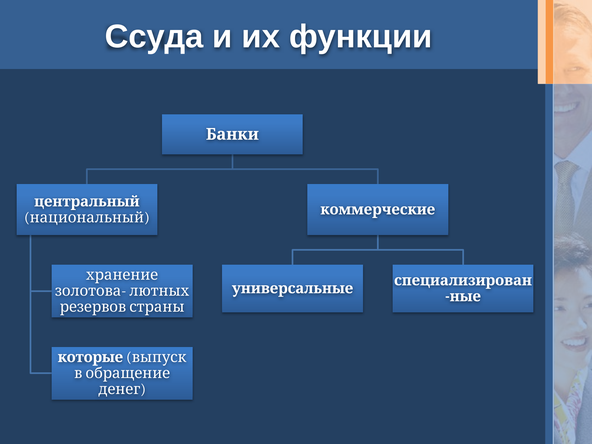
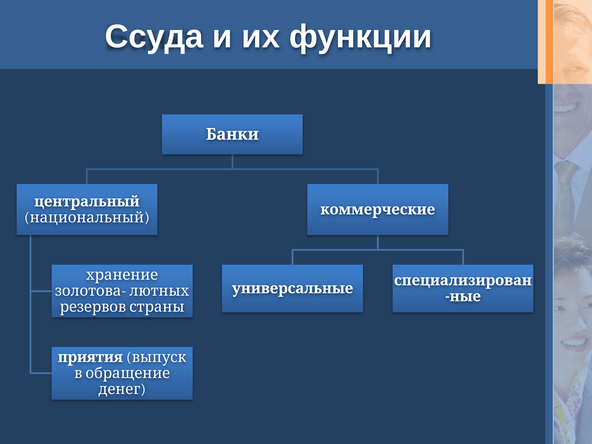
которые: которые -> приятия (90, 357)
